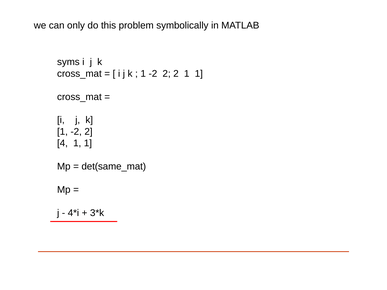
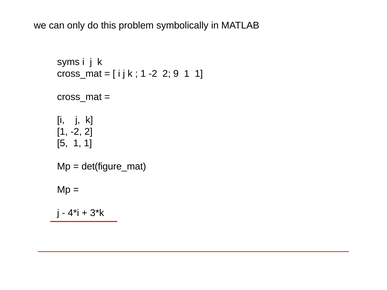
2 2: 2 -> 9 (176, 74)
4: 4 -> 5 (62, 143)
det(same_mat: det(same_mat -> det(figure_mat (114, 167)
